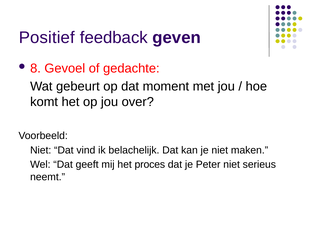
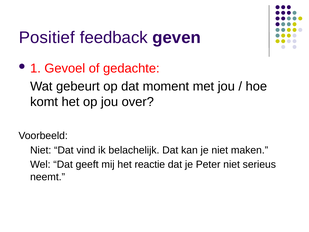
8: 8 -> 1 (35, 68)
proces: proces -> reactie (150, 164)
